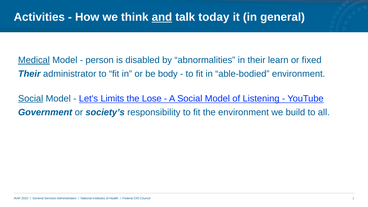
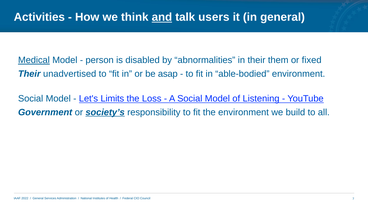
today: today -> users (214, 17)
learn: learn -> them (278, 60)
administrator: administrator -> unadvertised (70, 74)
body: body -> asap (168, 74)
Social underline: present -> none (31, 99)
Lose: Lose -> Loss (152, 99)
society’s underline: none -> present (105, 112)
